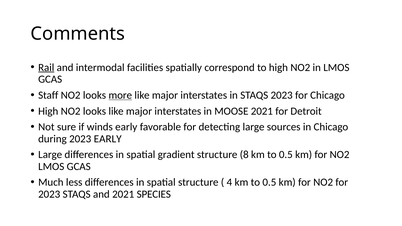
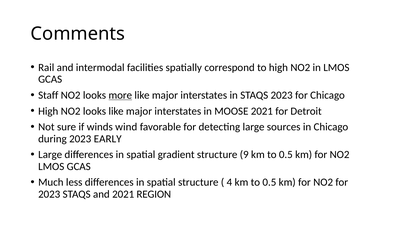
Rail underline: present -> none (46, 68)
winds early: early -> wind (126, 127)
8: 8 -> 9 (244, 155)
SPECIES: SPECIES -> REGION (154, 194)
